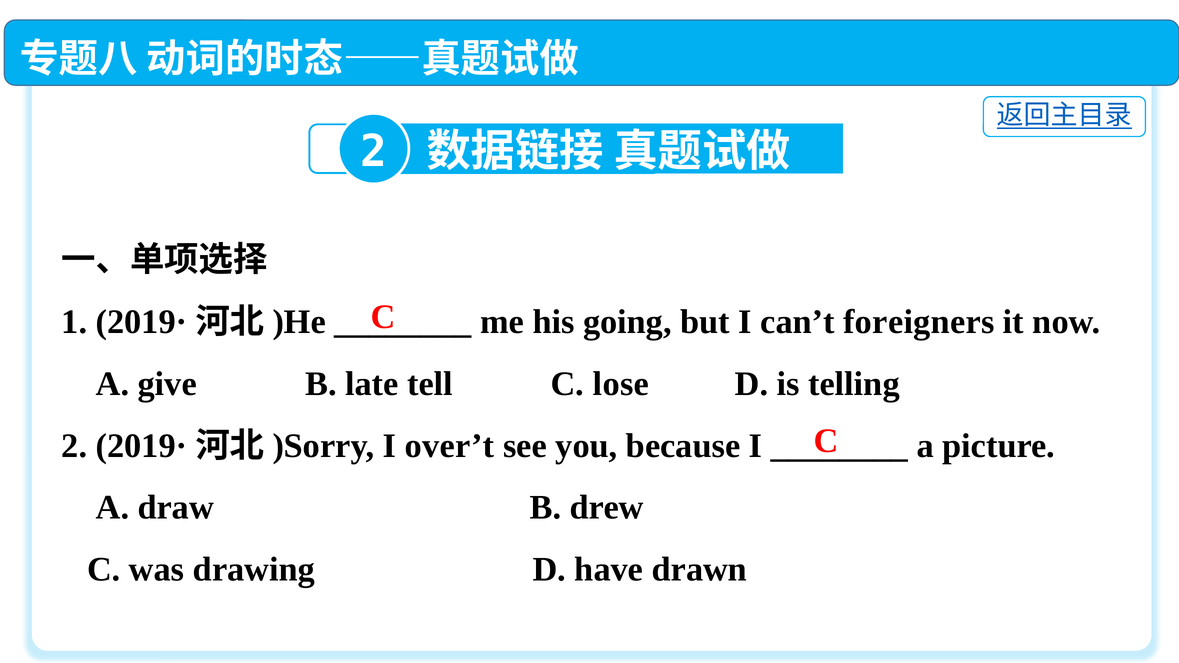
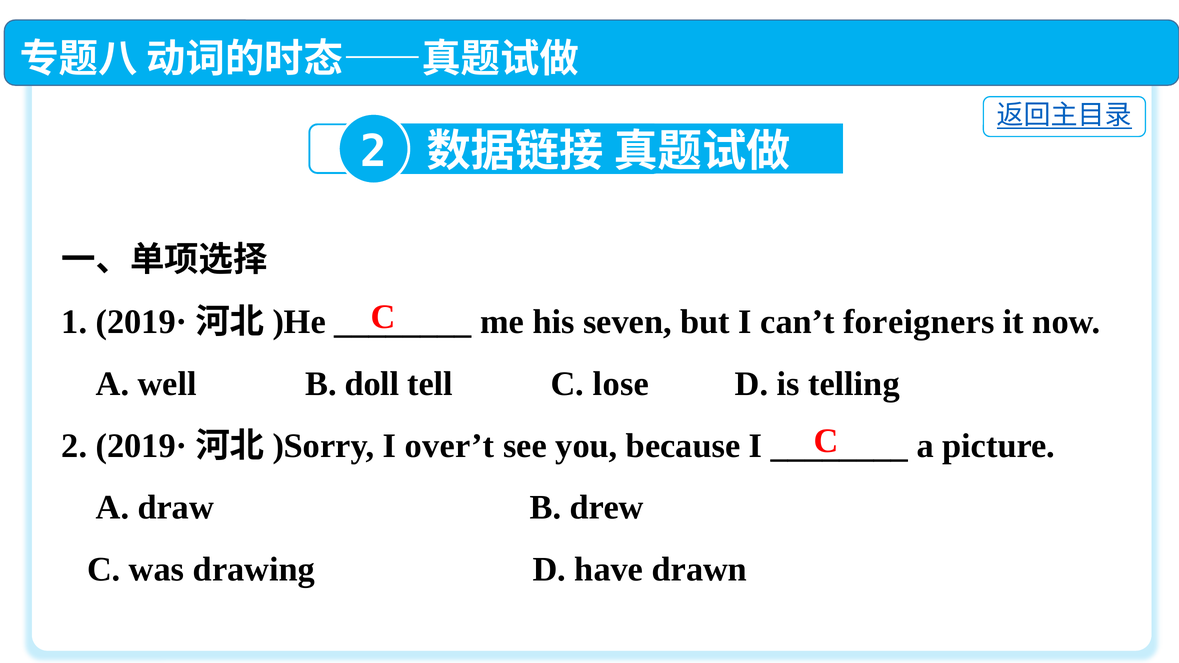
going: going -> seven (627, 322)
give: give -> well (167, 384)
late: late -> doll (372, 384)
